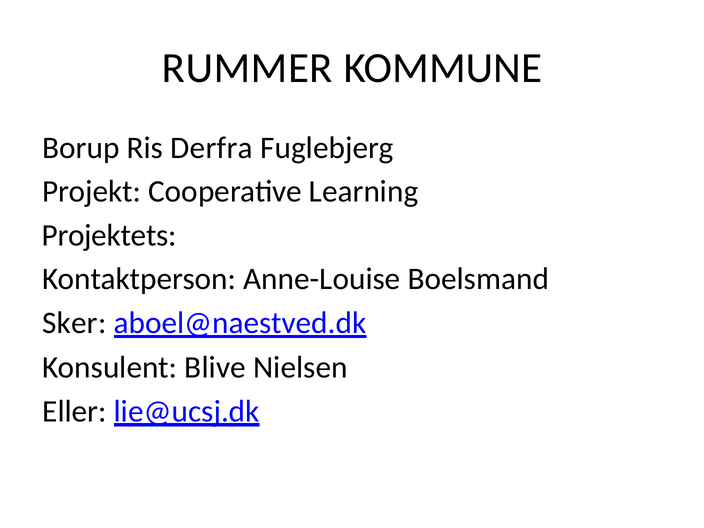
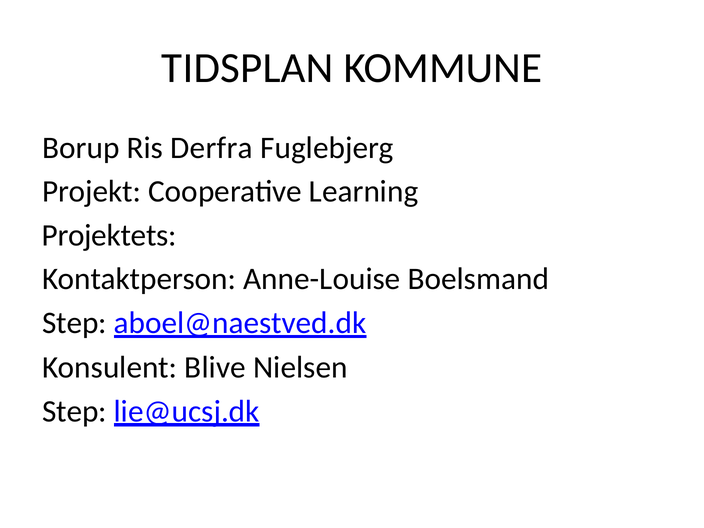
RUMMER: RUMMER -> TIDSPLAN (248, 68)
Sker: Sker -> Step (75, 323)
Eller: Eller -> Step (75, 411)
